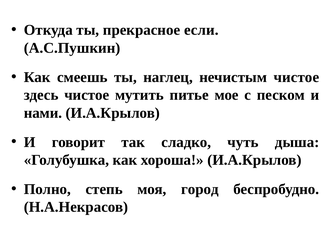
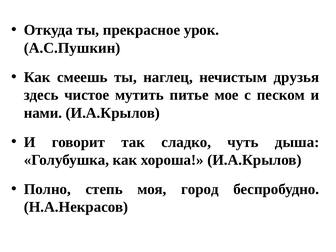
если: если -> урок (202, 30)
нечистым чистое: чистое -> друзья (296, 77)
